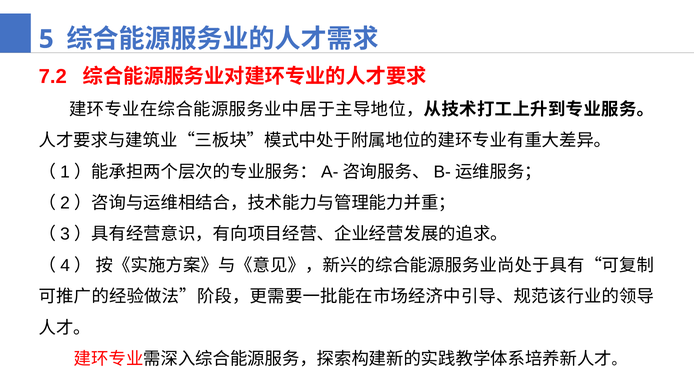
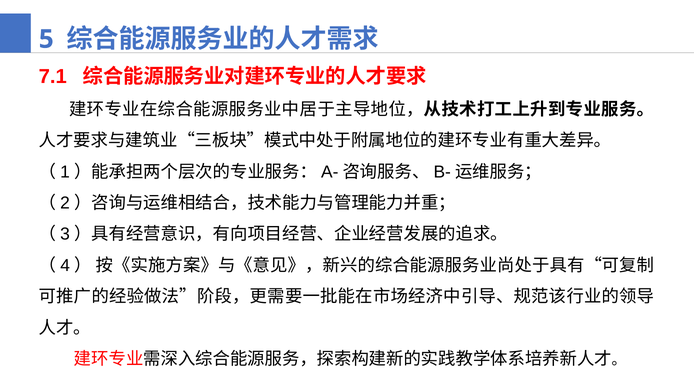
7.2: 7.2 -> 7.1 (53, 77)
